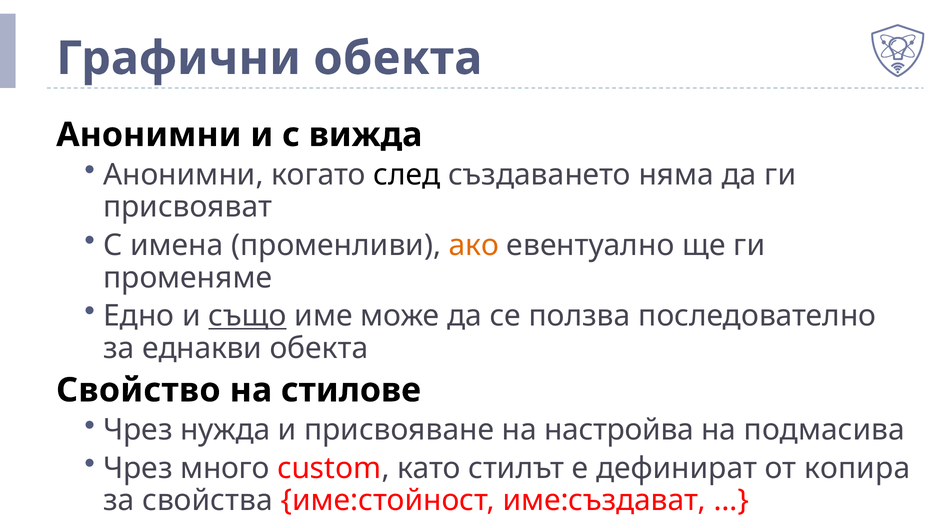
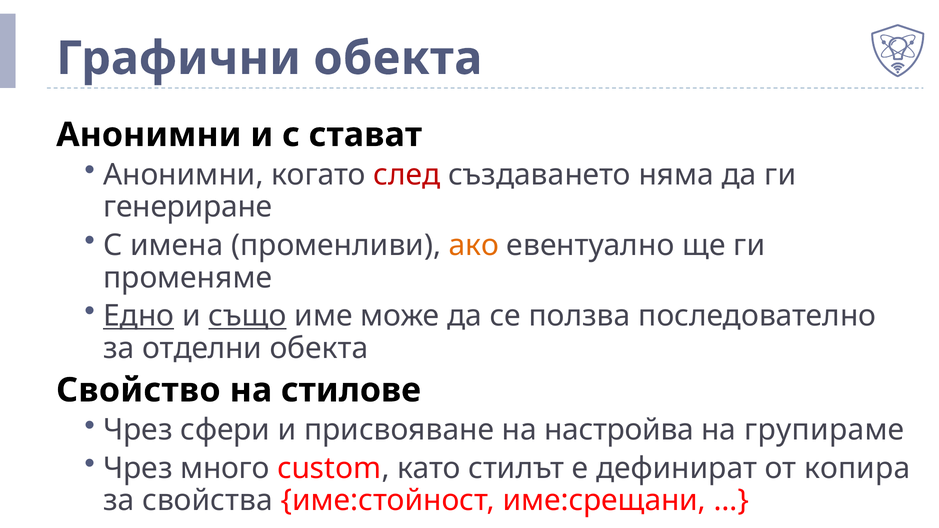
вижда: вижда -> стават (365, 135)
след colour: black -> red (407, 175)
присвояват: присвояват -> генериране (188, 207)
Едно underline: none -> present (139, 316)
еднакви: еднакви -> отделни (202, 348)
нужда: нужда -> сфери (225, 430)
подмасива: подмасива -> групираме (824, 430)
име:създават: име:създават -> име:срещани (604, 501)
